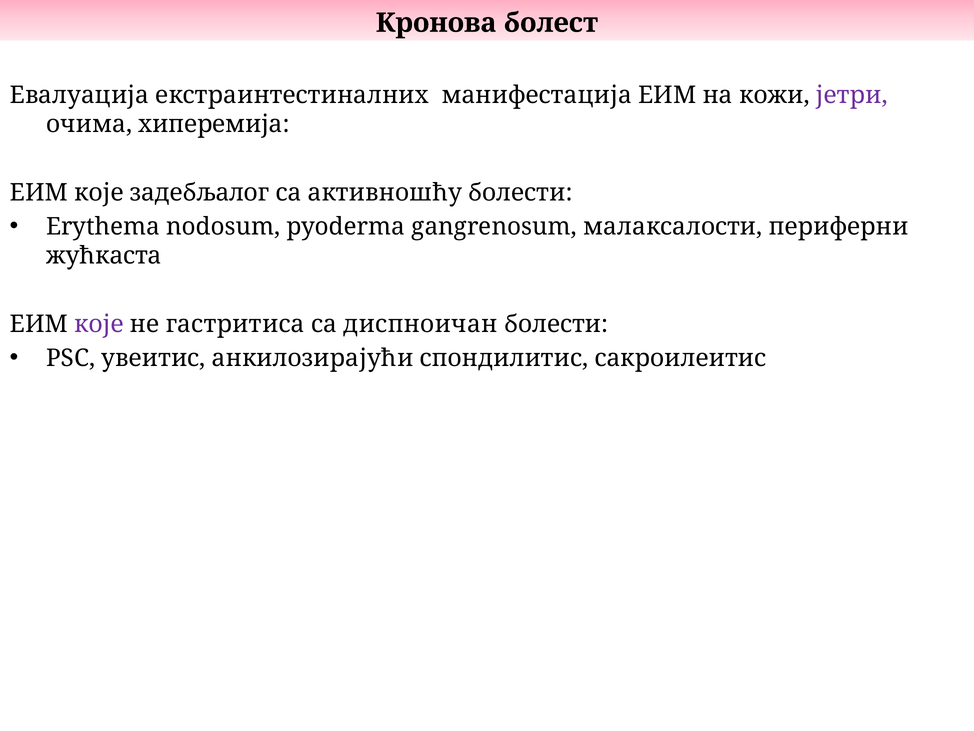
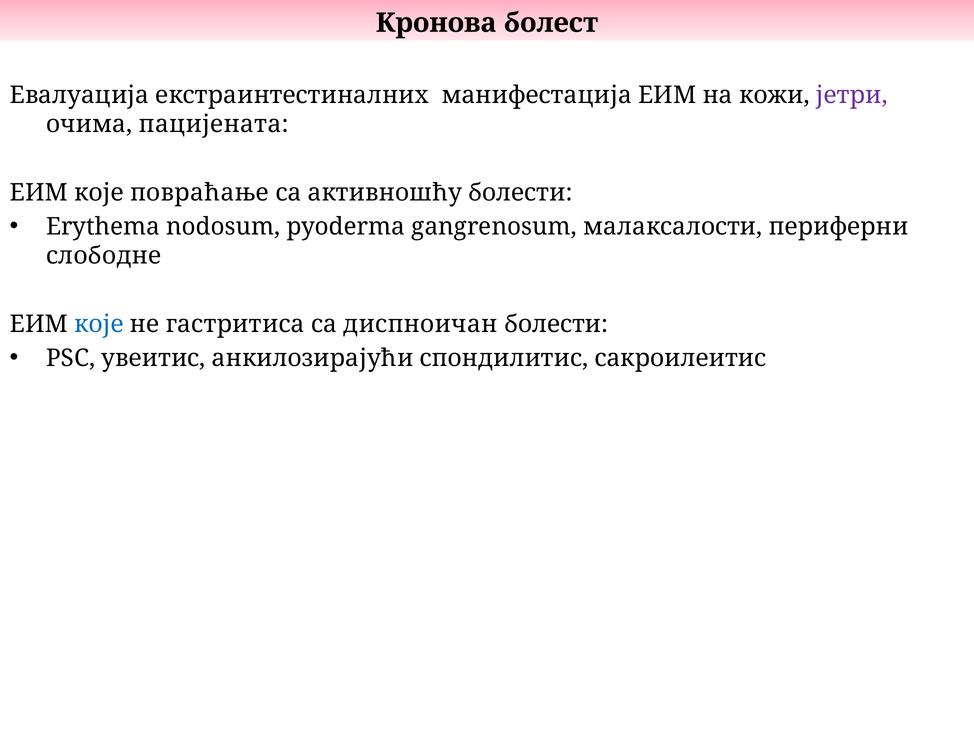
хиперемија: хиперемија -> пацијената (214, 124)
задебљалог: задебљалог -> повраћање (199, 192)
жућкаста: жућкаста -> слободне (104, 256)
које colour: purple -> blue (99, 324)
